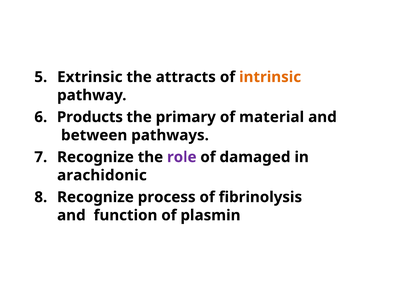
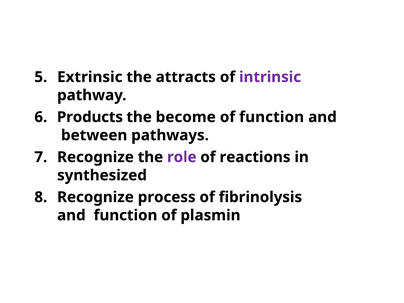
intrinsic colour: orange -> purple (270, 77)
primary: primary -> become (186, 117)
of material: material -> function (272, 117)
damaged: damaged -> reactions (255, 157)
arachidonic: arachidonic -> synthesized (102, 175)
